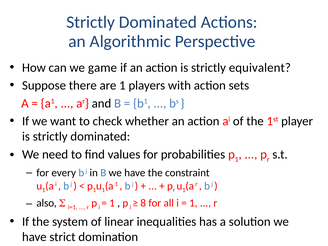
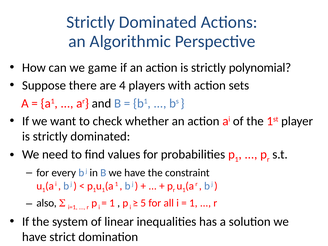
equivalent: equivalent -> polynomial (260, 68)
are 1: 1 -> 4 (122, 85)
8: 8 -> 5 (143, 203)
